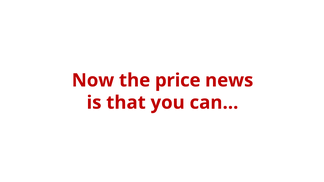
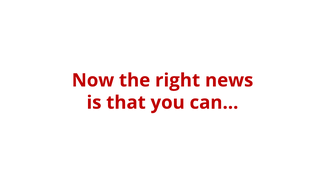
price: price -> right (178, 80)
